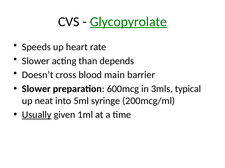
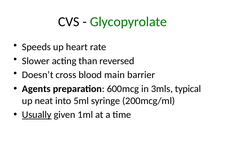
Glycopyrolate underline: present -> none (128, 22)
depends: depends -> reversed (117, 61)
Slower: Slower -> Agents (36, 89)
